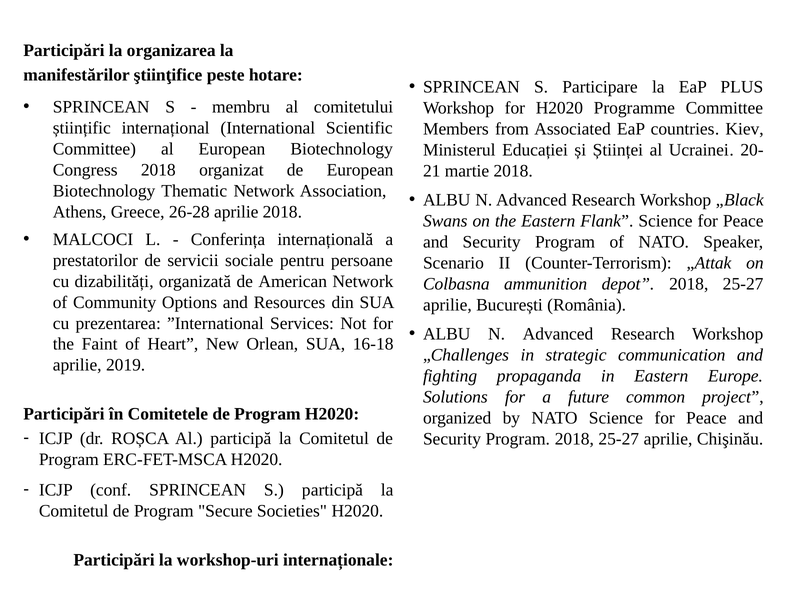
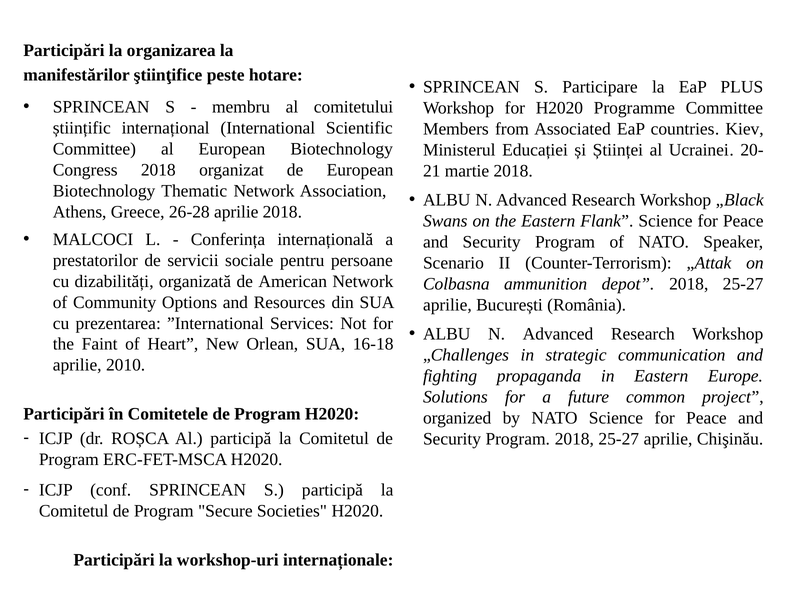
2019: 2019 -> 2010 (126, 365)
